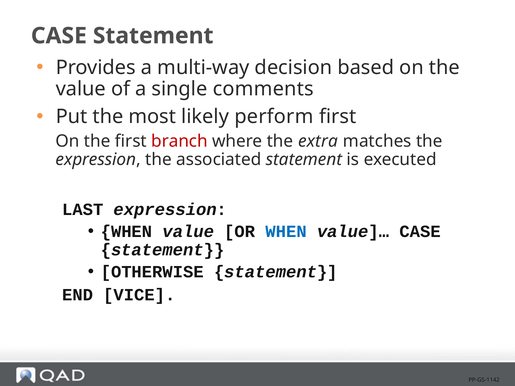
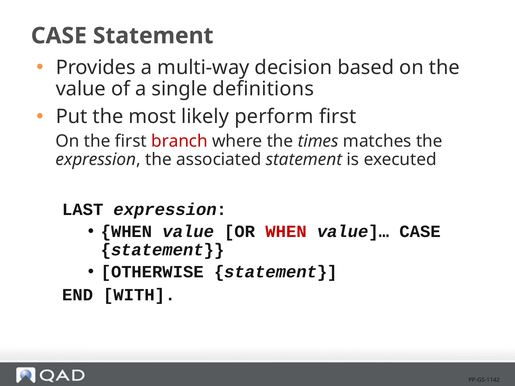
comments: comments -> definitions (263, 89)
extra: extra -> times (318, 141)
WHEN colour: blue -> red (286, 232)
VICE: VICE -> WITH (139, 295)
